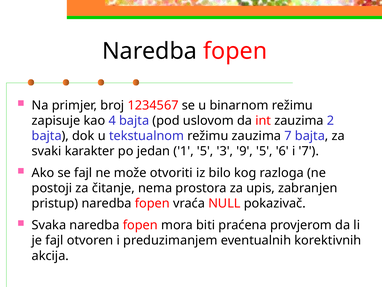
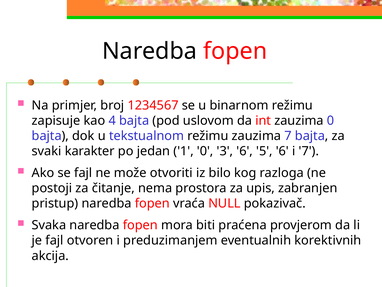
zauzima 2: 2 -> 0 (331, 120)
1 5: 5 -> 0 (205, 151)
3 9: 9 -> 6 (245, 151)
